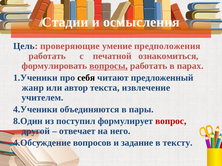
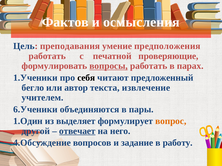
Стадии: Стадии -> Фактов (65, 22)
проверяющие: проверяющие -> преподавания (70, 46)
ознакомиться: ознакомиться -> проверяющие (168, 56)
жанр: жанр -> бегло (33, 88)
4.Ученики: 4.Ученики -> 6.Ученики (35, 110)
8.Один: 8.Один -> 1.Один (28, 121)
поступил: поступил -> выделяет (76, 121)
вопрос colour: red -> orange (171, 121)
отвечает underline: none -> present (77, 131)
тексту: тексту -> работу (178, 143)
